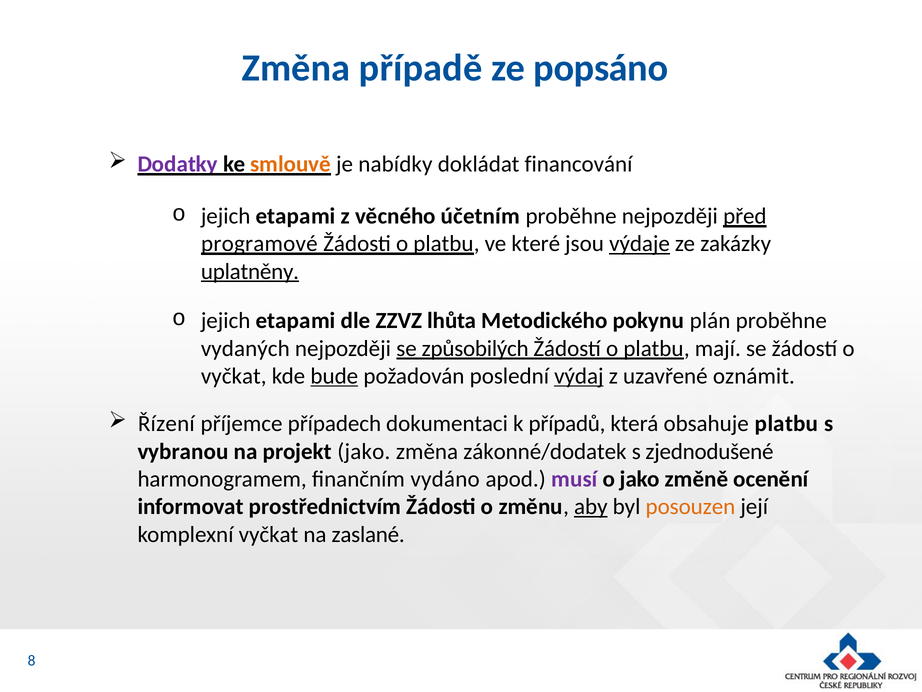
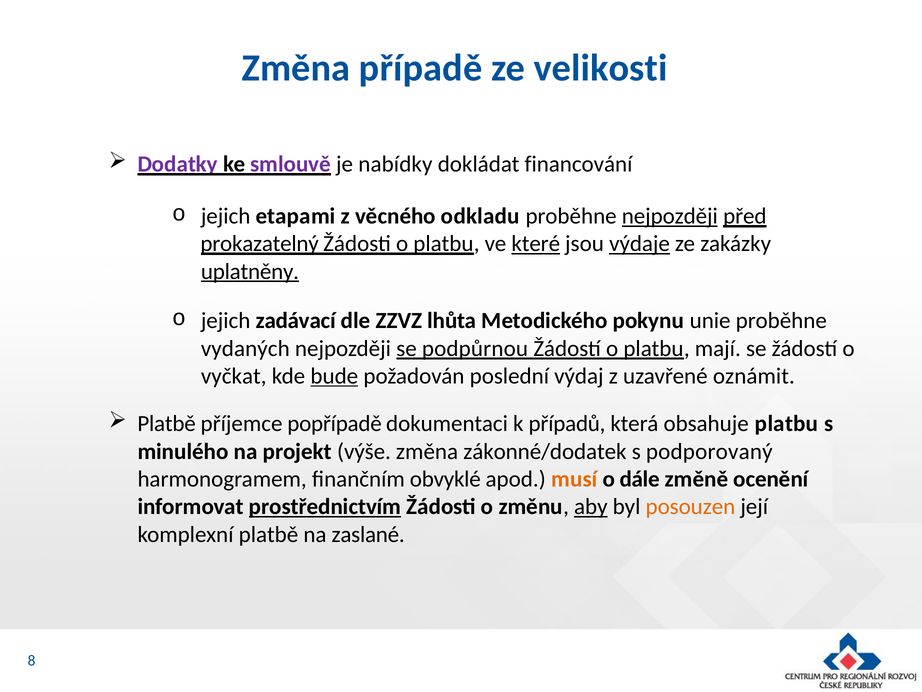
popsáno: popsáno -> velikosti (601, 68)
smlouvě colour: orange -> purple (291, 164)
účetním: účetním -> odkladu (480, 216)
nejpozději underline: none -> present (670, 216)
programové: programové -> prokazatelný (260, 244)
které underline: none -> present (536, 244)
etapami: etapami -> zadávací (296, 321)
plán: plán -> unie (710, 321)
způsobilých: způsobilých -> podpůrnou (475, 348)
výdaj underline: present -> none (579, 376)
Řízení: Řízení -> Platbě (167, 423)
případech: případech -> popřípadě (335, 423)
vybranou: vybranou -> minulého (183, 451)
projekt jako: jako -> výše (364, 451)
zjednodušené: zjednodušené -> podporovaný (709, 451)
vydáno: vydáno -> obvyklé (445, 479)
musí colour: purple -> orange (574, 479)
o jako: jako -> dále (640, 479)
prostřednictvím underline: none -> present (325, 506)
komplexní vyčkat: vyčkat -> platbě (268, 534)
